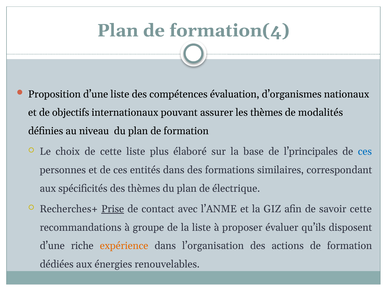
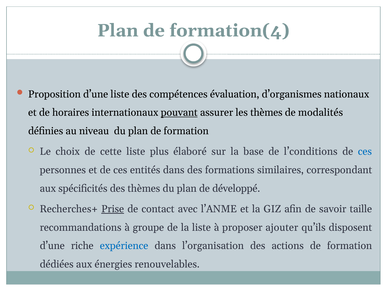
objectifs: objectifs -> horaires (71, 112)
pouvant underline: none -> present (179, 112)
l’principales: l’principales -> l’conditions (311, 151)
électrique: électrique -> développé (236, 188)
savoir cette: cette -> taille (361, 208)
évaluer: évaluer -> ajouter (282, 227)
expérience colour: orange -> blue (124, 245)
